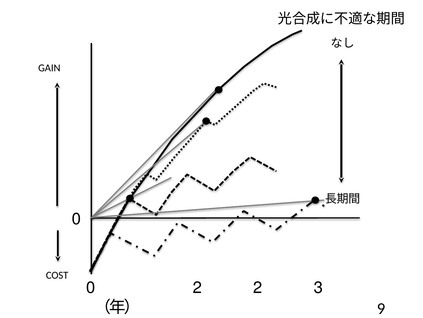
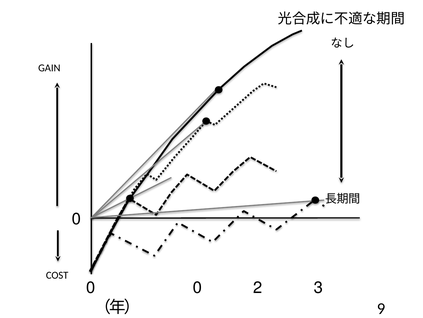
0 2: 2 -> 0 (197, 287)
